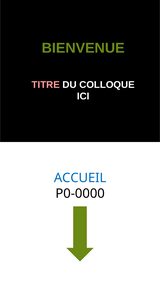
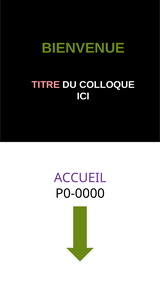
ACCUEIL colour: blue -> purple (80, 178)
